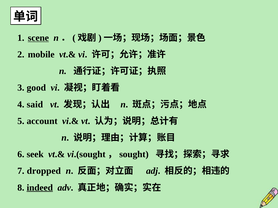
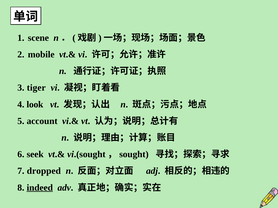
scene underline: present -> none (38, 38)
good: good -> tiger (36, 88)
said: said -> look (35, 105)
